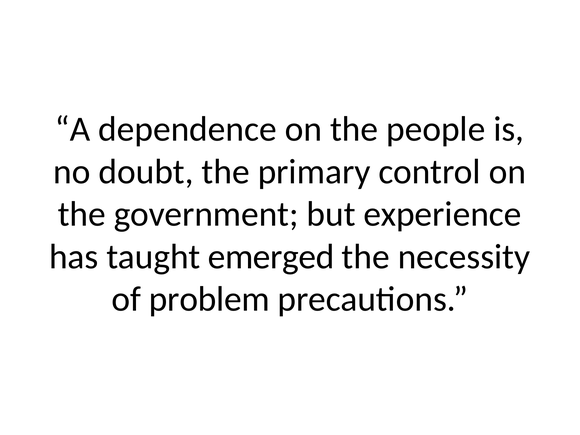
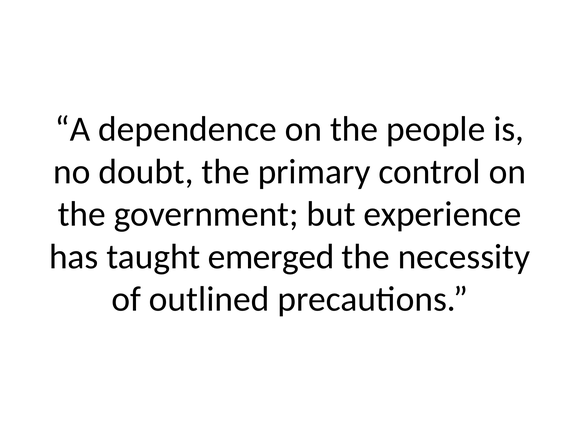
problem: problem -> outlined (209, 299)
